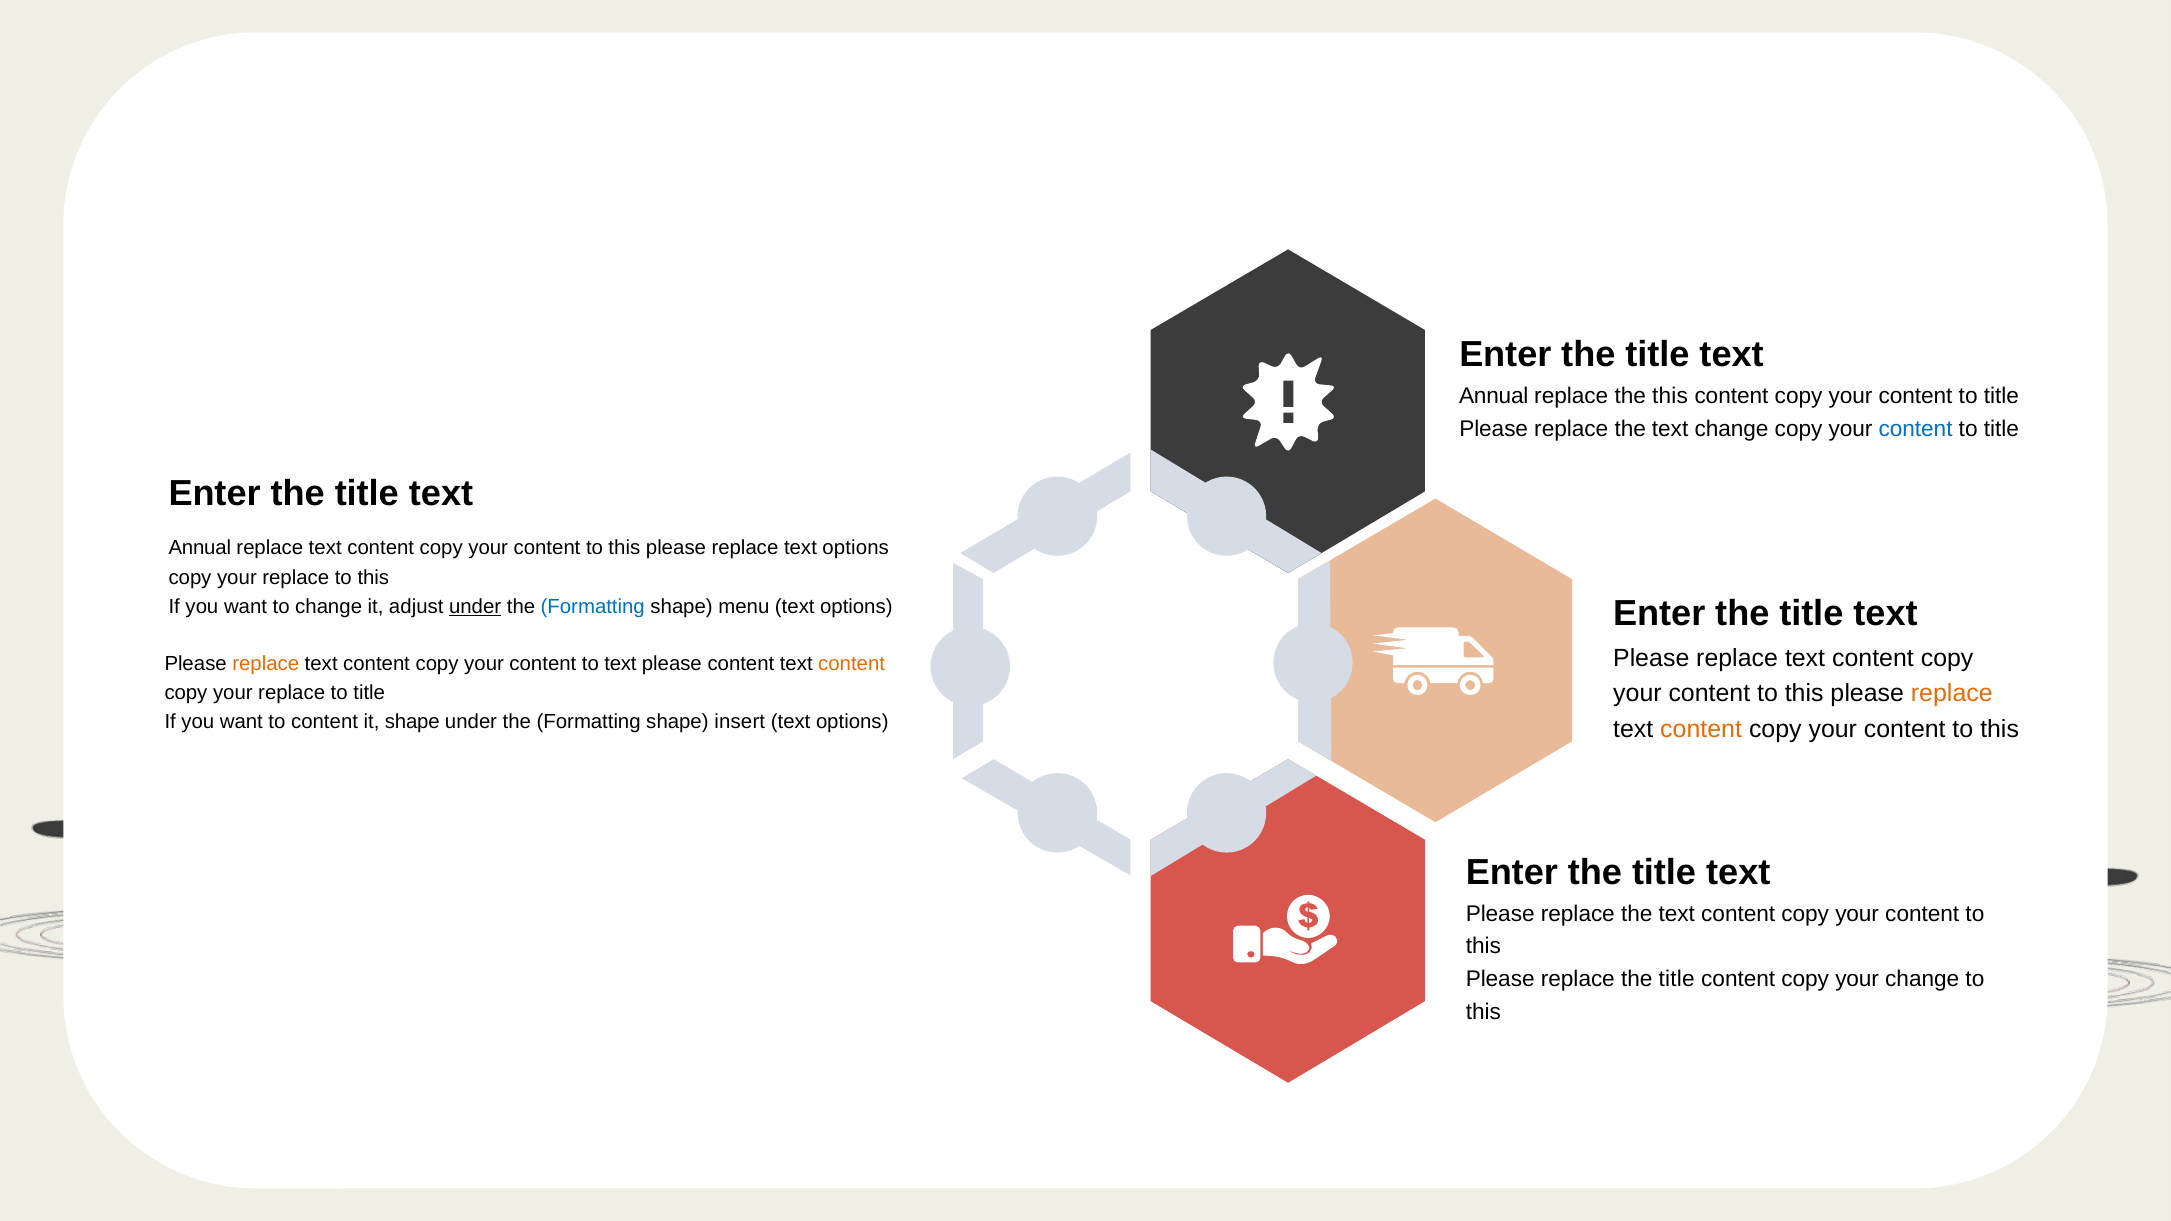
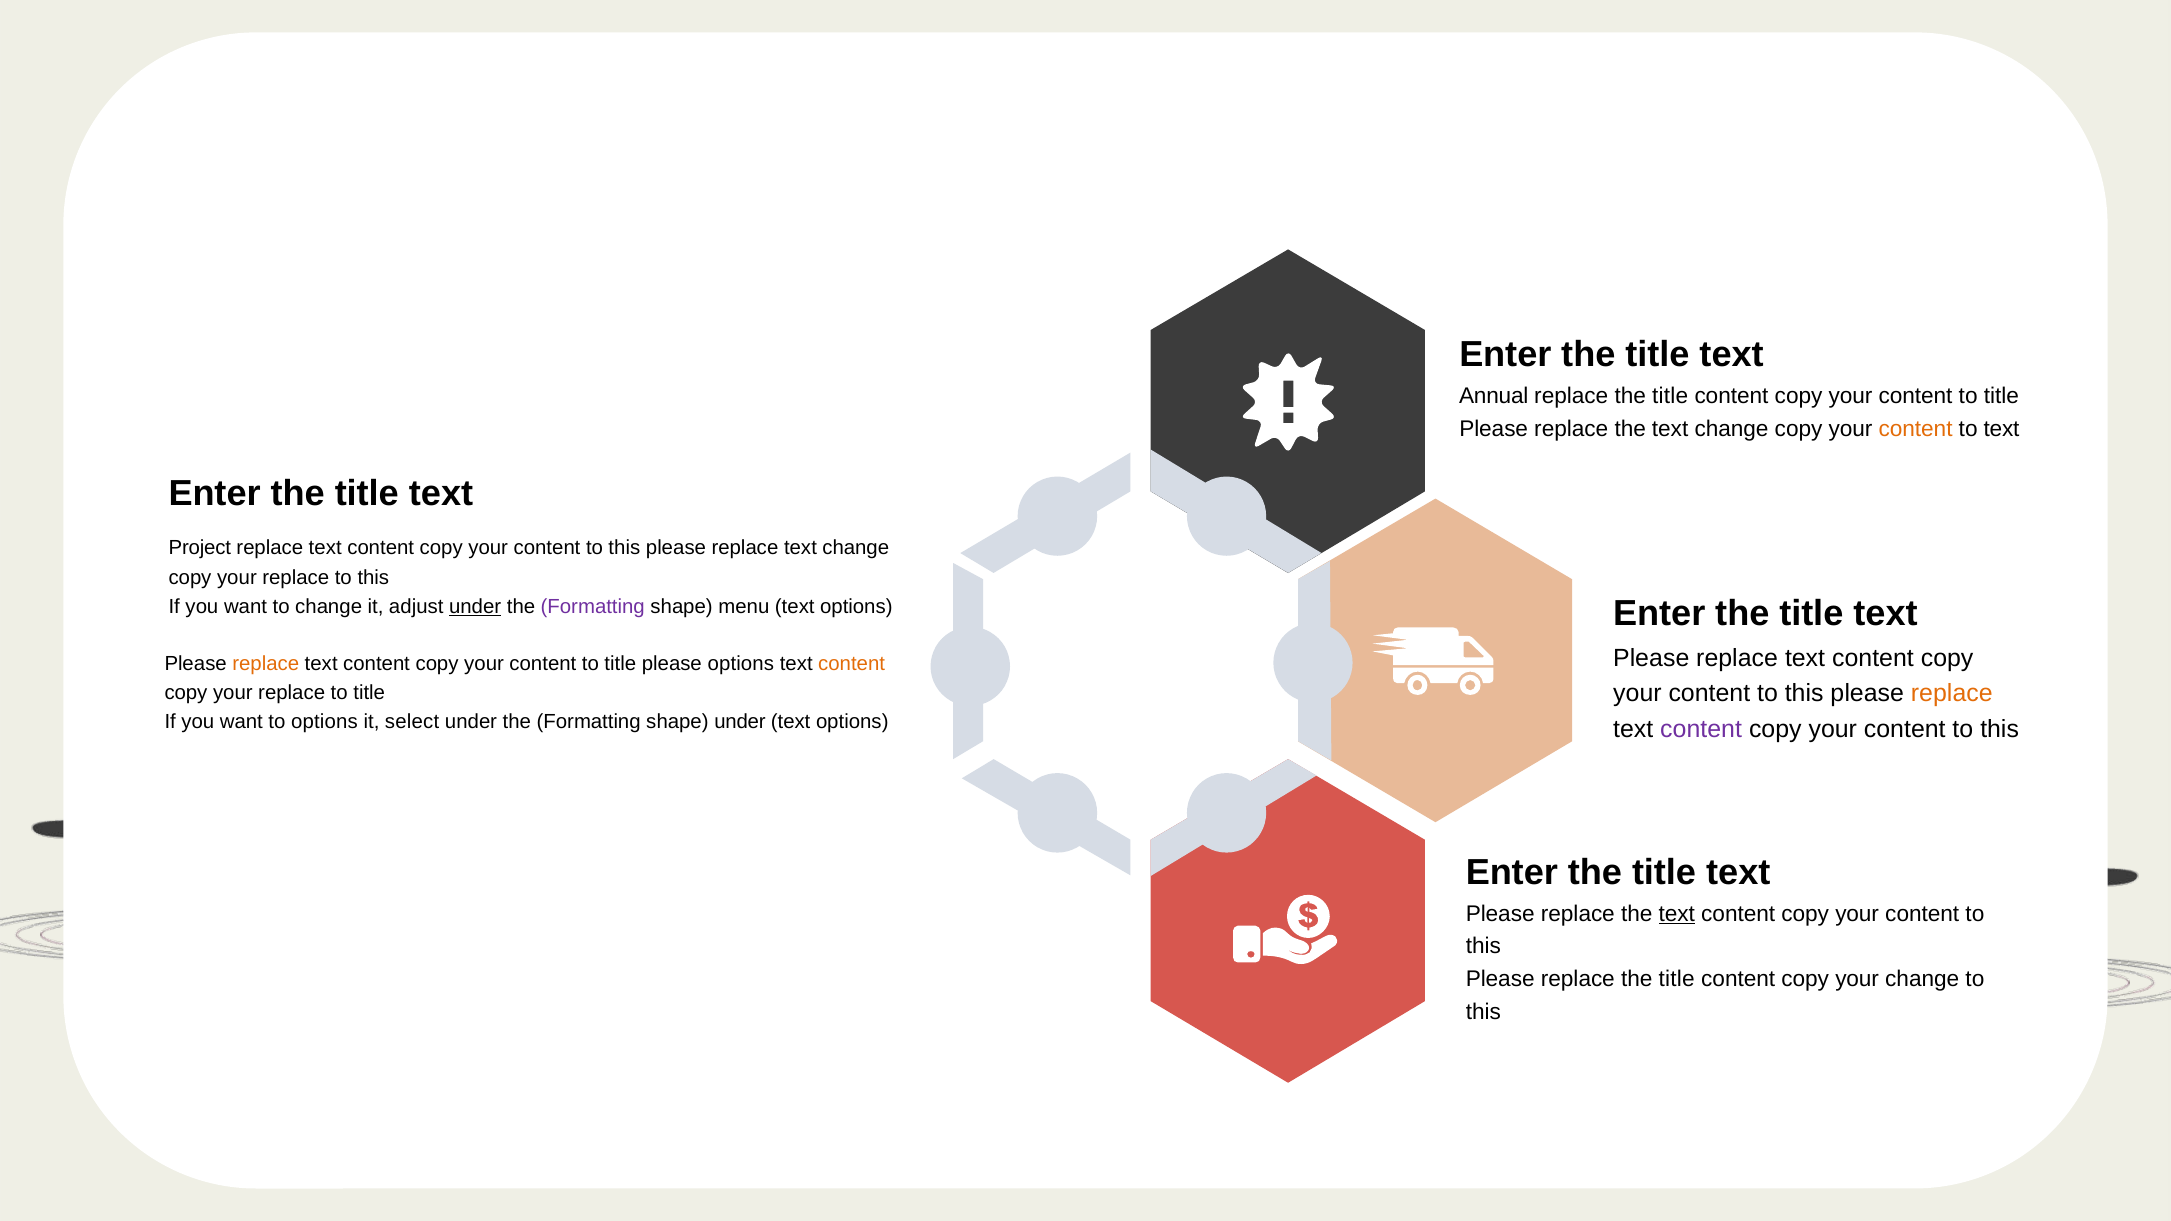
this: this -> title (1670, 397)
content colour: blue -> orange (1916, 429)
title: title -> text (2001, 429)
Annual: Annual -> Project (200, 548)
replace text options: options -> change (856, 548)
Formatting colour: blue -> purple (593, 607)
text: text -> title (620, 663)
please content: content -> options (741, 663)
to content: content -> options (324, 722)
it shape: shape -> select (412, 722)
shape insert: insert -> under (740, 722)
content colour: orange -> purple (1701, 730)
text underline: none -> present (1677, 914)
